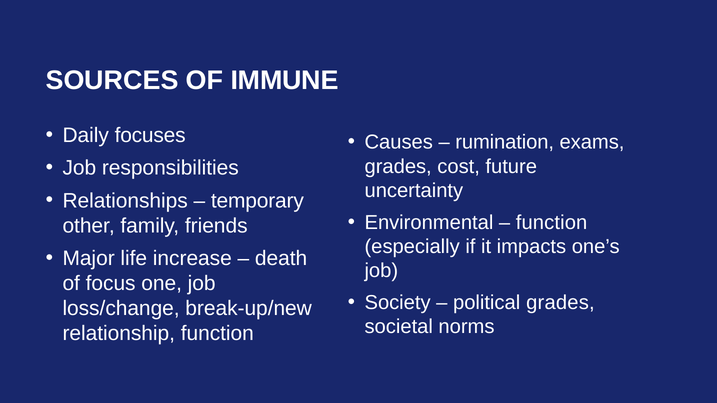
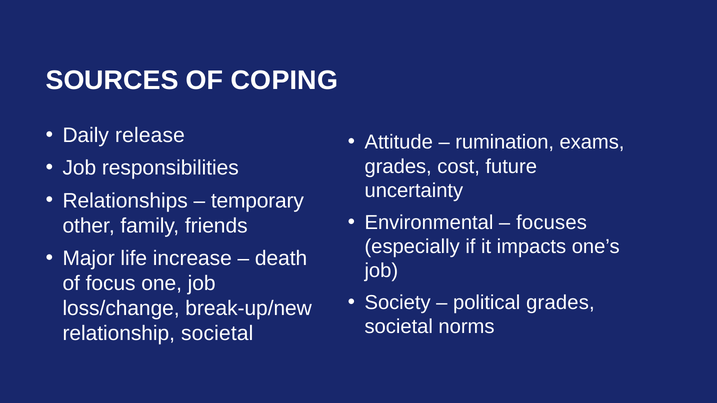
IMMUNE: IMMUNE -> COPING (284, 81)
focuses: focuses -> release (150, 136)
Causes: Causes -> Attitude (399, 142)
function: function -> focuses (552, 223)
relationship function: function -> societal (217, 334)
